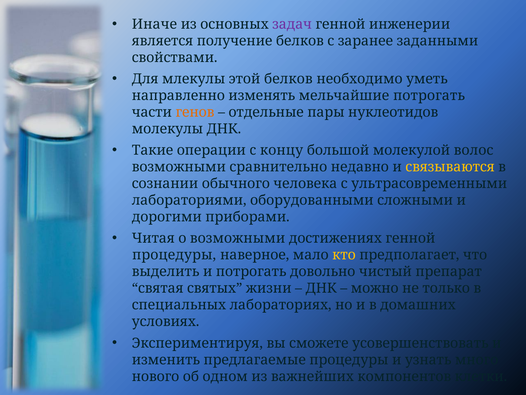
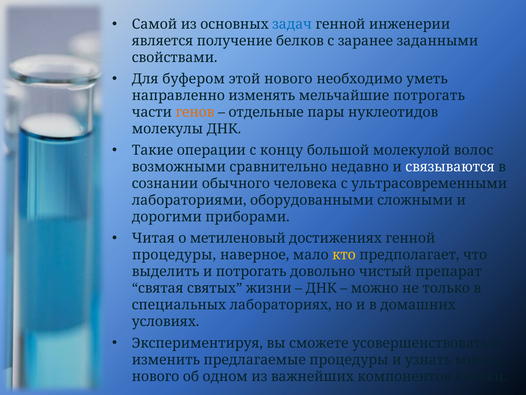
Иначе: Иначе -> Самой (155, 24)
задач colour: purple -> blue (292, 24)
млекулы: млекулы -> буфером (194, 79)
этой белков: белков -> нового (288, 79)
связываются colour: yellow -> white (450, 167)
о возможными: возможными -> метиленовый (238, 238)
